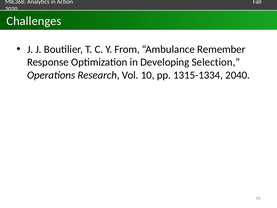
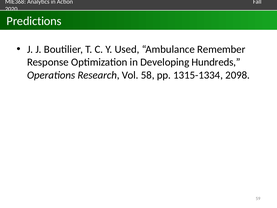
Challenges: Challenges -> Predictions (34, 21)
From: From -> Used (127, 49)
Selection: Selection -> Hundreds (216, 62)
10: 10 -> 58 (148, 75)
2040: 2040 -> 2098 (238, 75)
